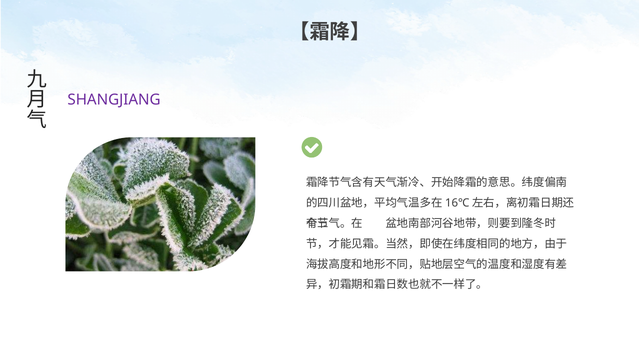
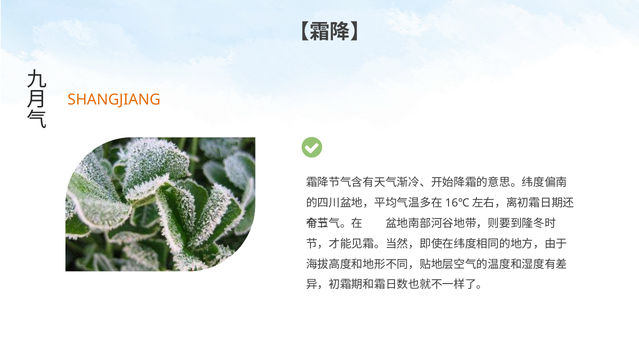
SHANGJIANG colour: purple -> orange (114, 100)
